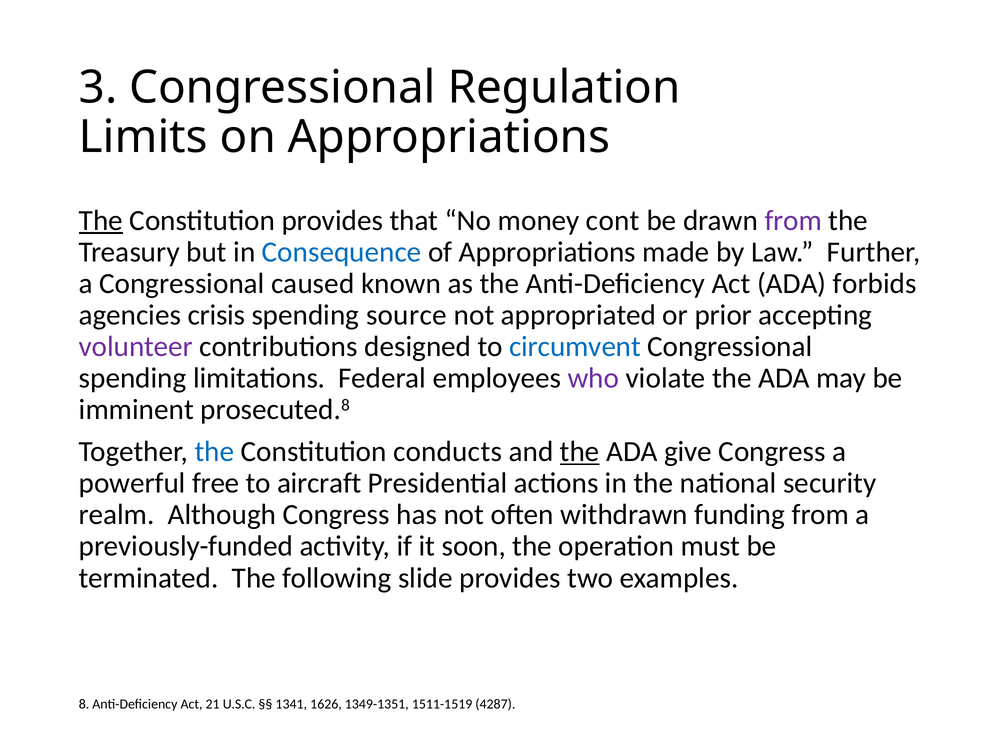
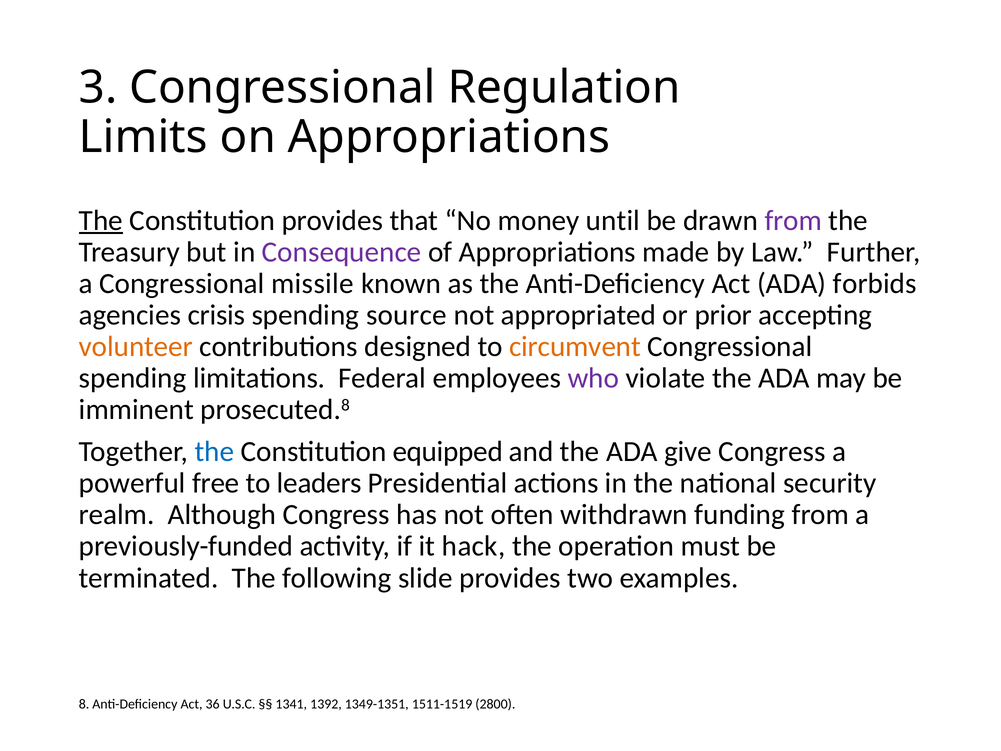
cont: cont -> until (613, 220)
Consequence colour: blue -> purple (342, 252)
caused: caused -> missile (313, 283)
volunteer colour: purple -> orange (136, 347)
circumvent colour: blue -> orange (575, 347)
conducts: conducts -> equipped (448, 452)
the underline: present -> none (580, 452)
aircraft: aircraft -> leaders (319, 483)
soon: soon -> hack (474, 546)
21: 21 -> 36 (213, 704)
1626: 1626 -> 1392 (326, 704)
4287: 4287 -> 2800 (495, 704)
